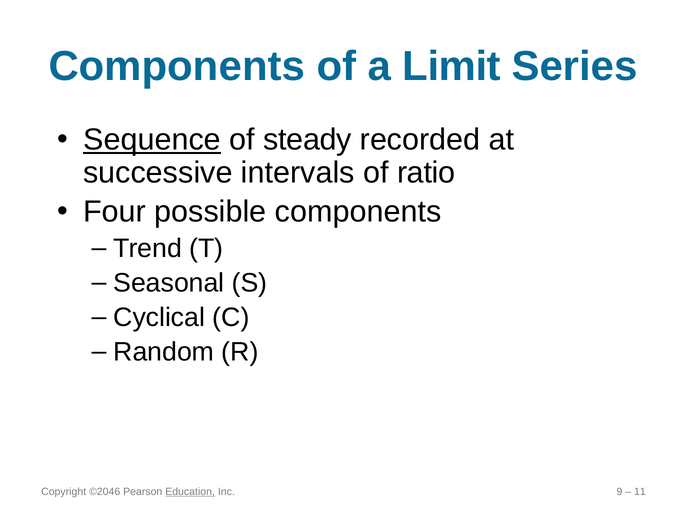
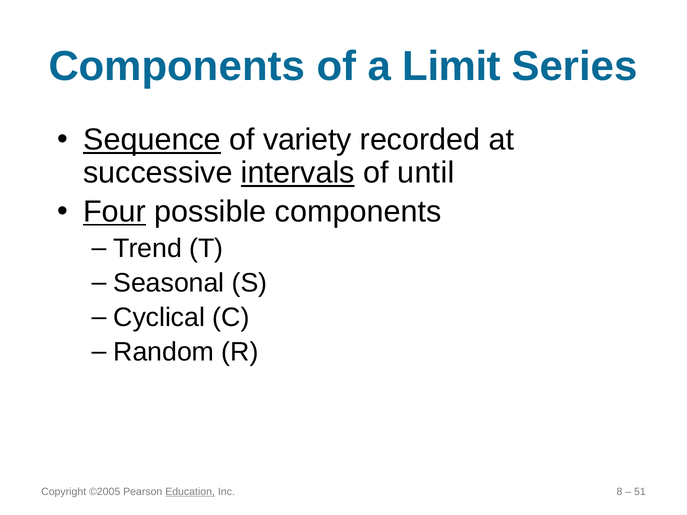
steady: steady -> variety (307, 140)
intervals underline: none -> present (298, 173)
ratio: ratio -> until (426, 173)
Four underline: none -> present (115, 212)
©2046: ©2046 -> ©2005 (105, 492)
9: 9 -> 8 (619, 492)
11: 11 -> 51 (640, 492)
